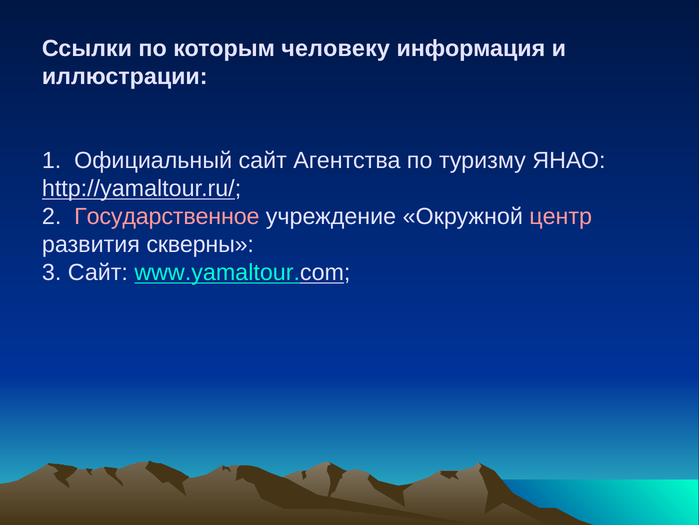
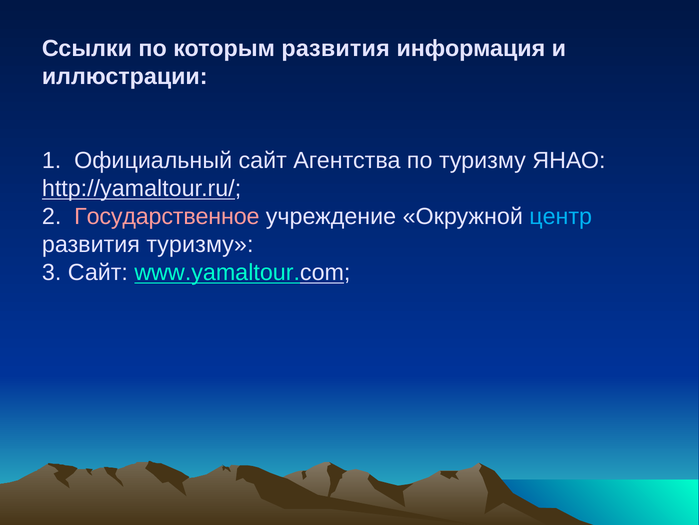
которым человеку: человеку -> развития (336, 49)
центр colour: pink -> light blue (561, 216)
развития скверны: скверны -> туризму (200, 244)
